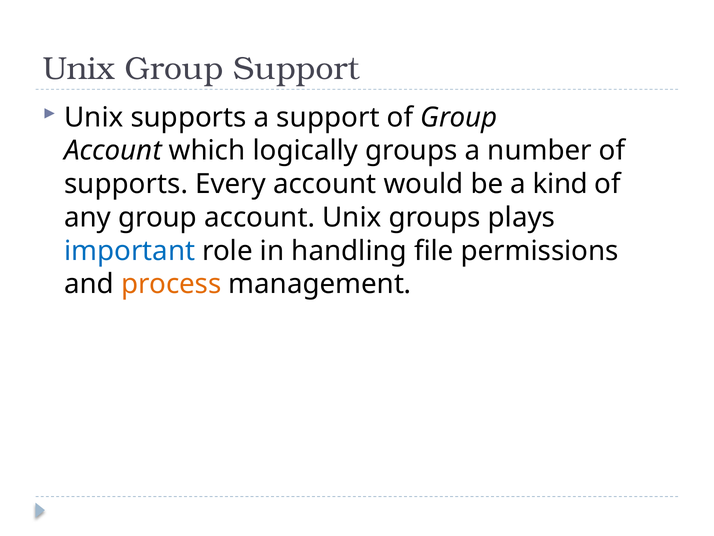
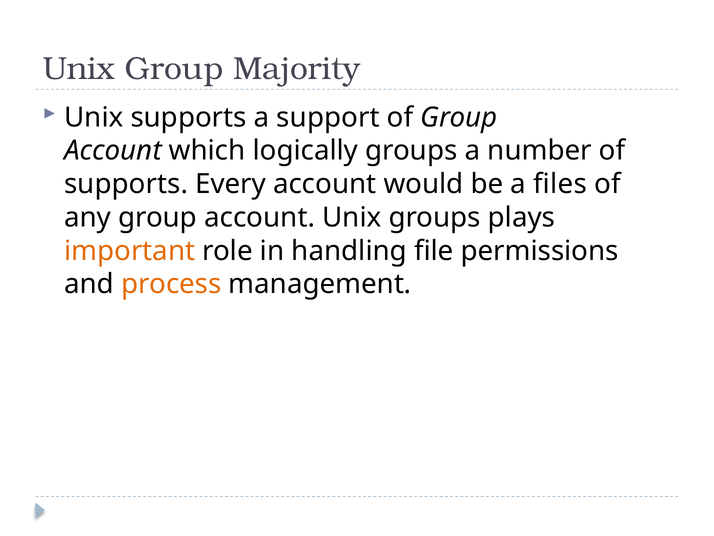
Group Support: Support -> Majority (297, 69)
kind: kind -> files (560, 184)
important colour: blue -> orange (130, 251)
